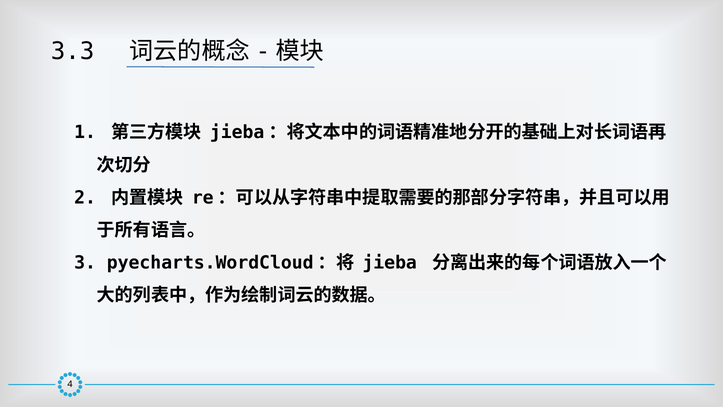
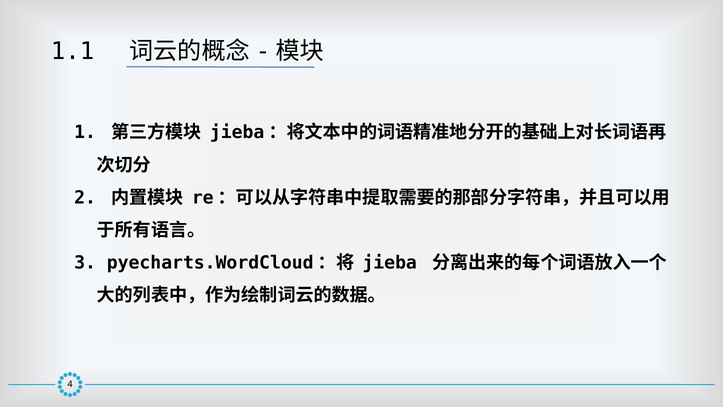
3.3: 3.3 -> 1.1 (73, 51)
